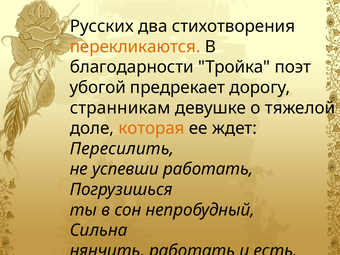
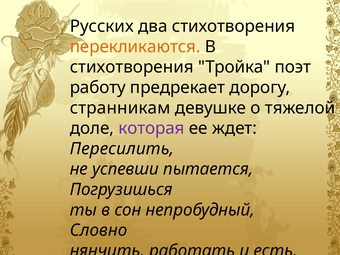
благодарности: благодарности -> стихотворения (132, 67)
убогой: убогой -> работу (98, 88)
которая colour: orange -> purple (152, 128)
успевши работать: работать -> пытается (208, 169)
Сильна: Сильна -> Словно (99, 230)
